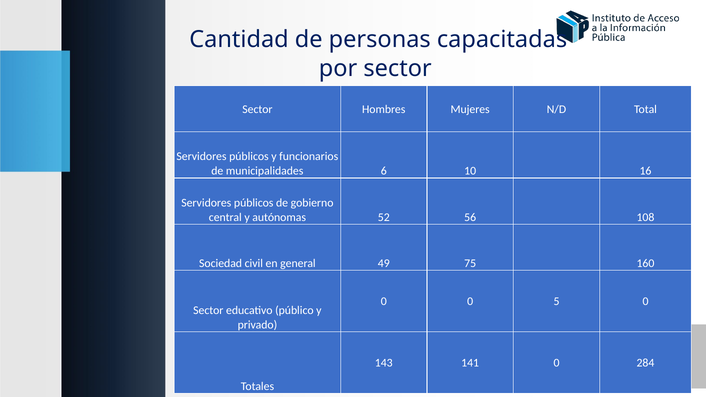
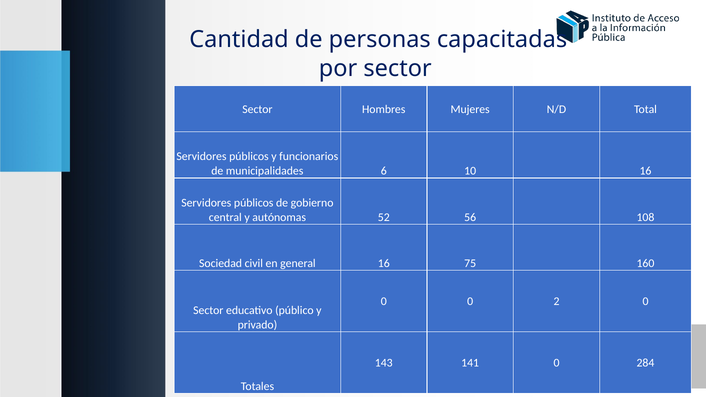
general 49: 49 -> 16 (384, 263)
5: 5 -> 2 (557, 302)
